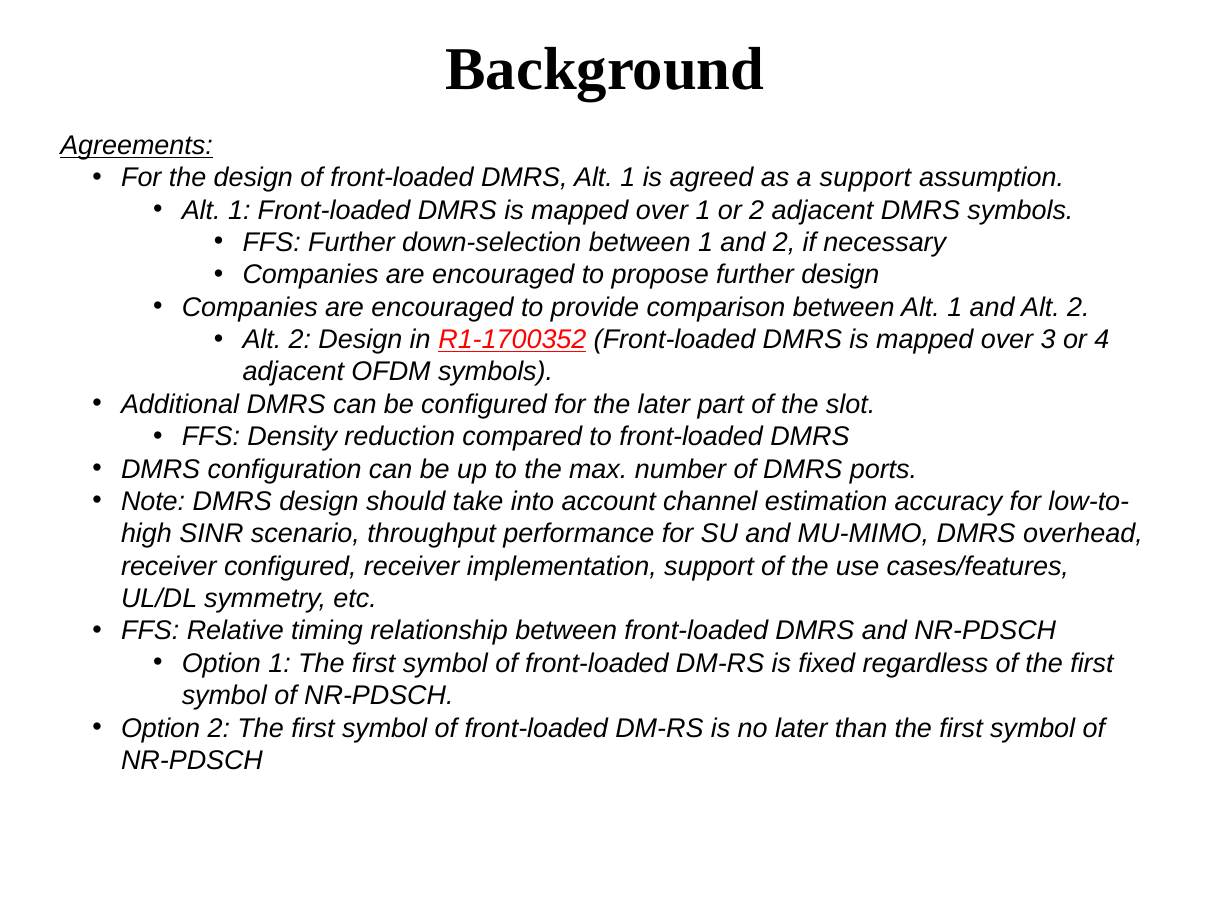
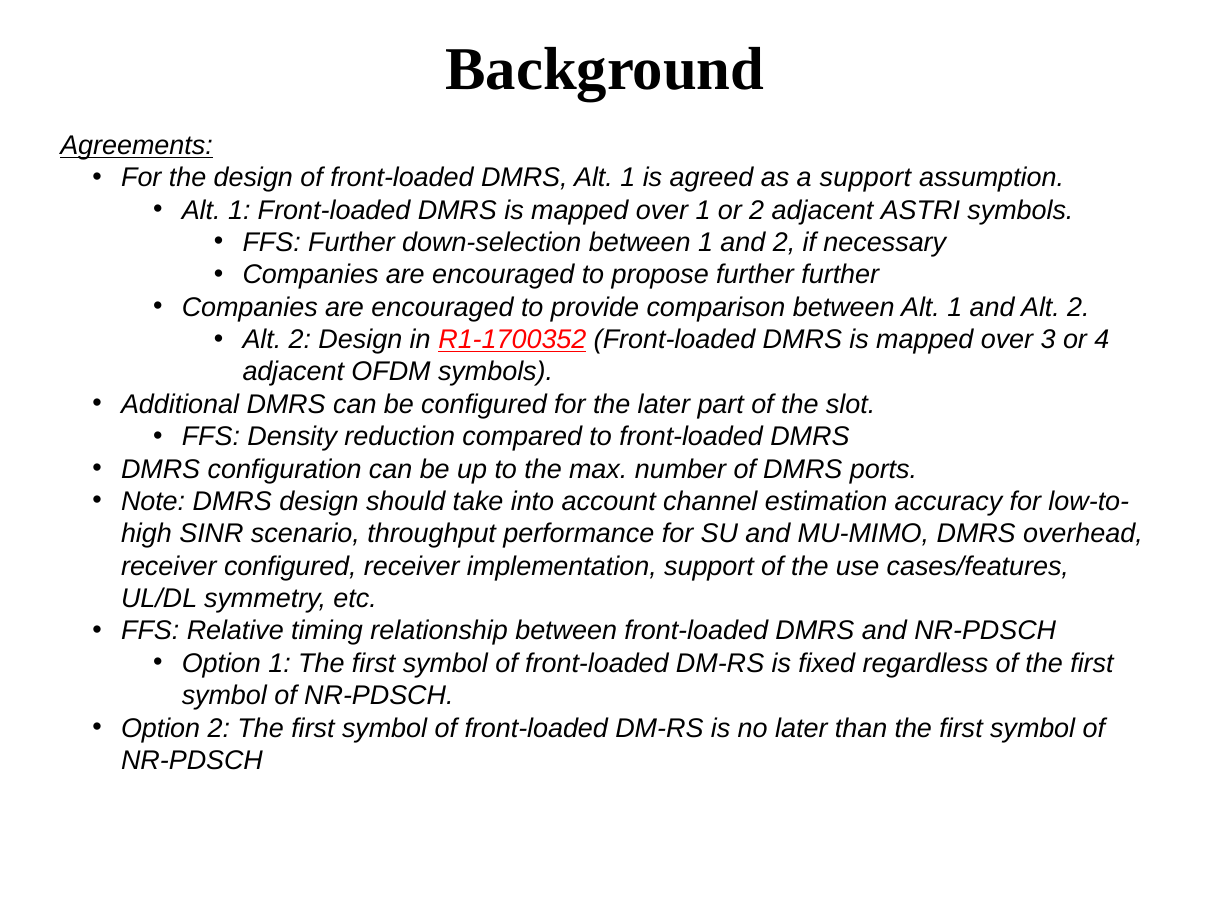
adjacent DMRS: DMRS -> ASTRI (920, 210)
further design: design -> further (840, 275)
